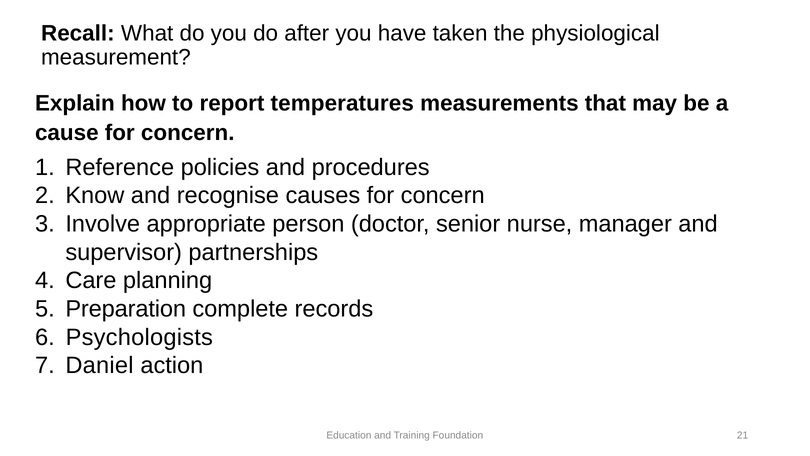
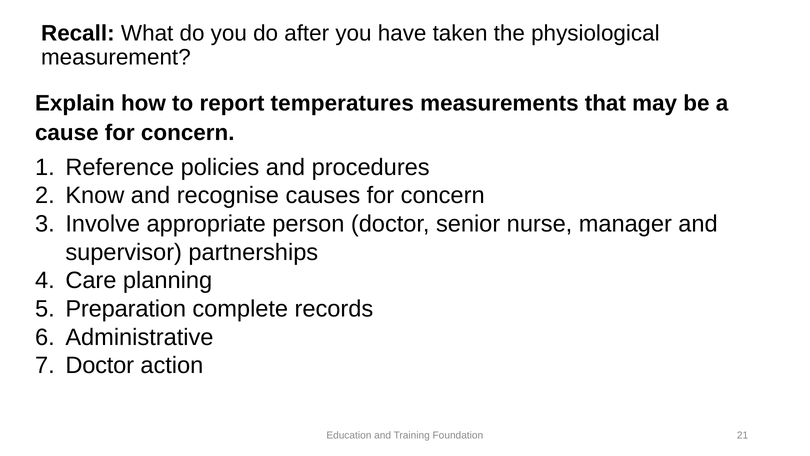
Psychologists: Psychologists -> Administrative (139, 337)
Daniel: Daniel -> Doctor (100, 365)
